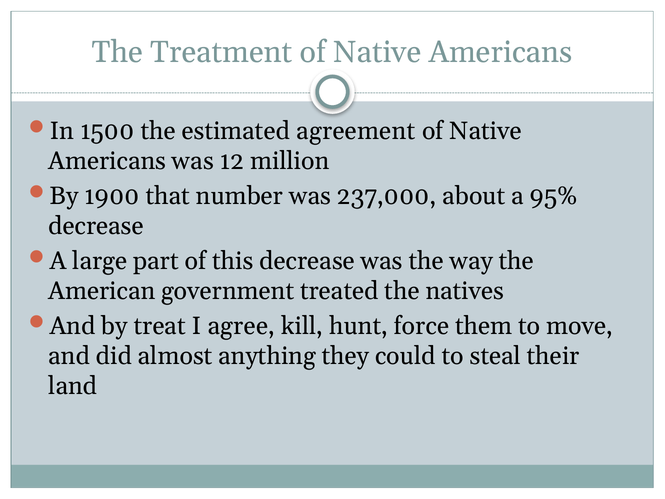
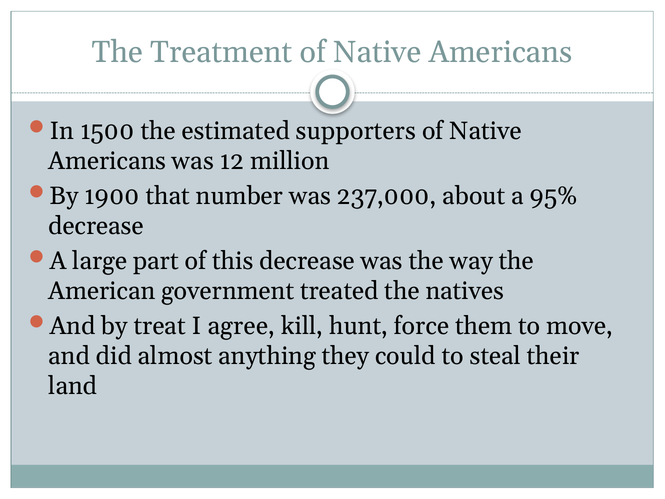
agreement: agreement -> supporters (356, 131)
